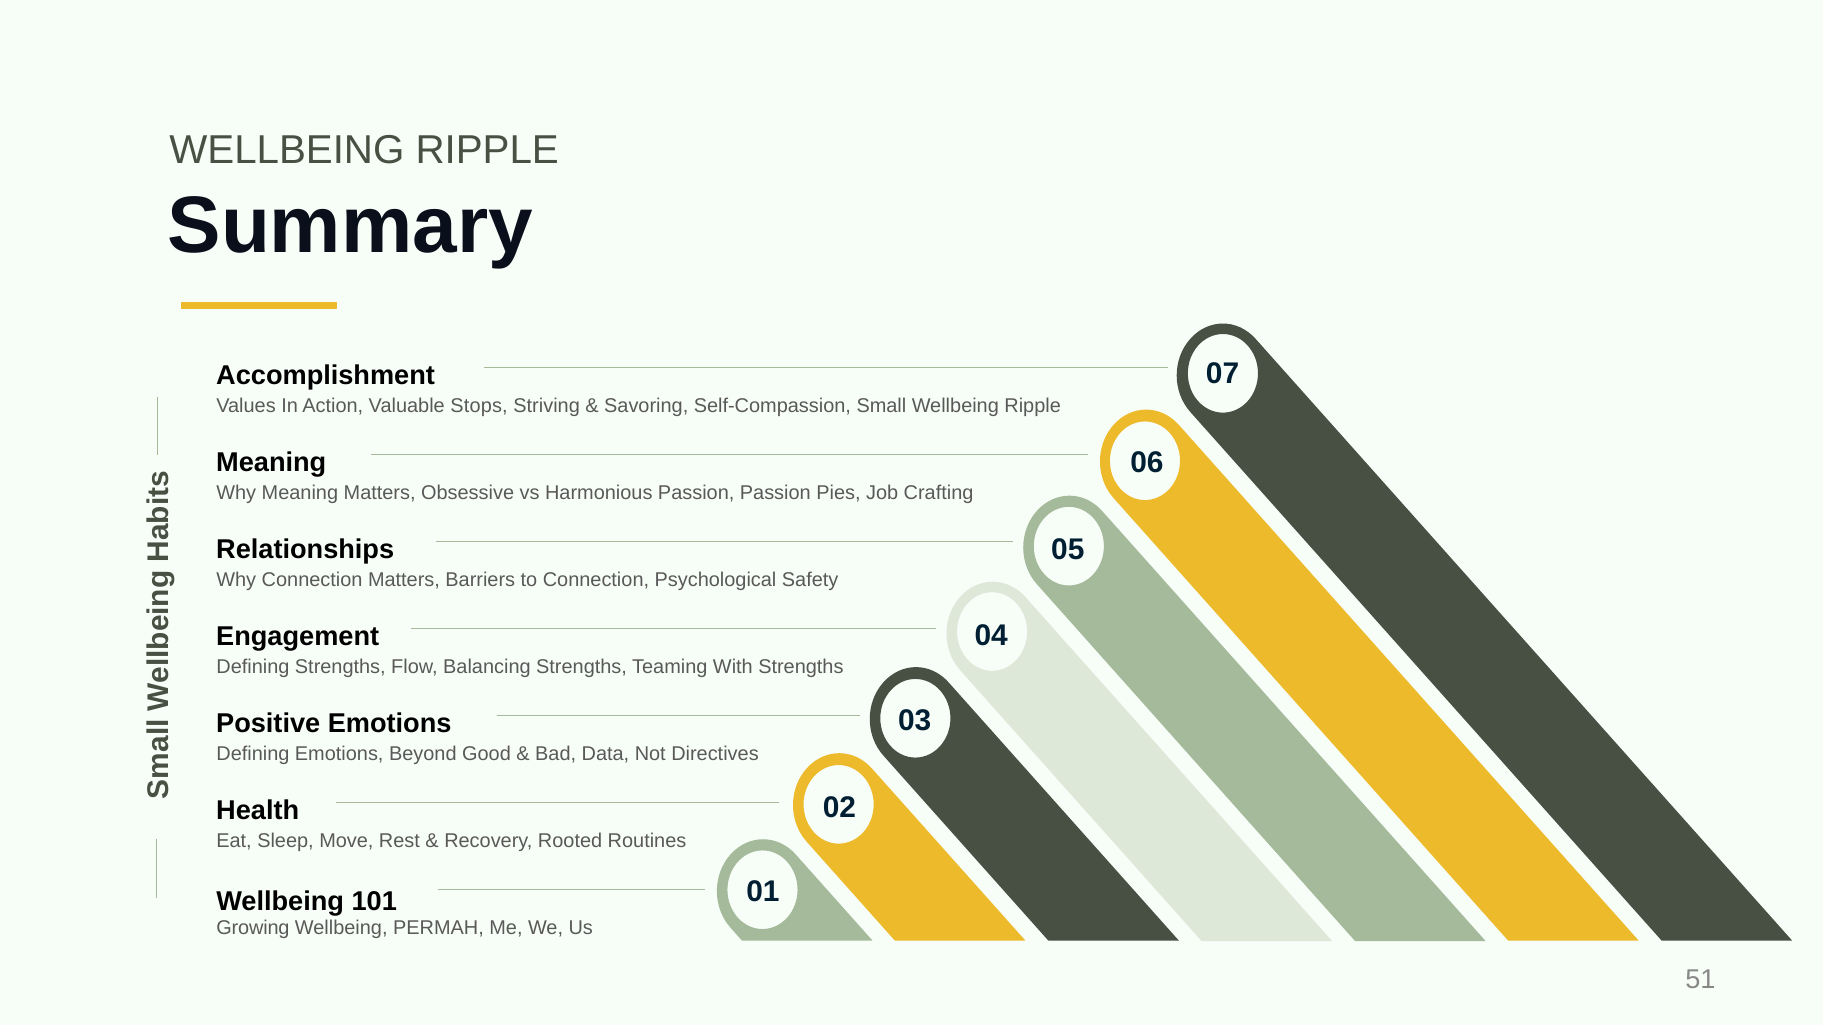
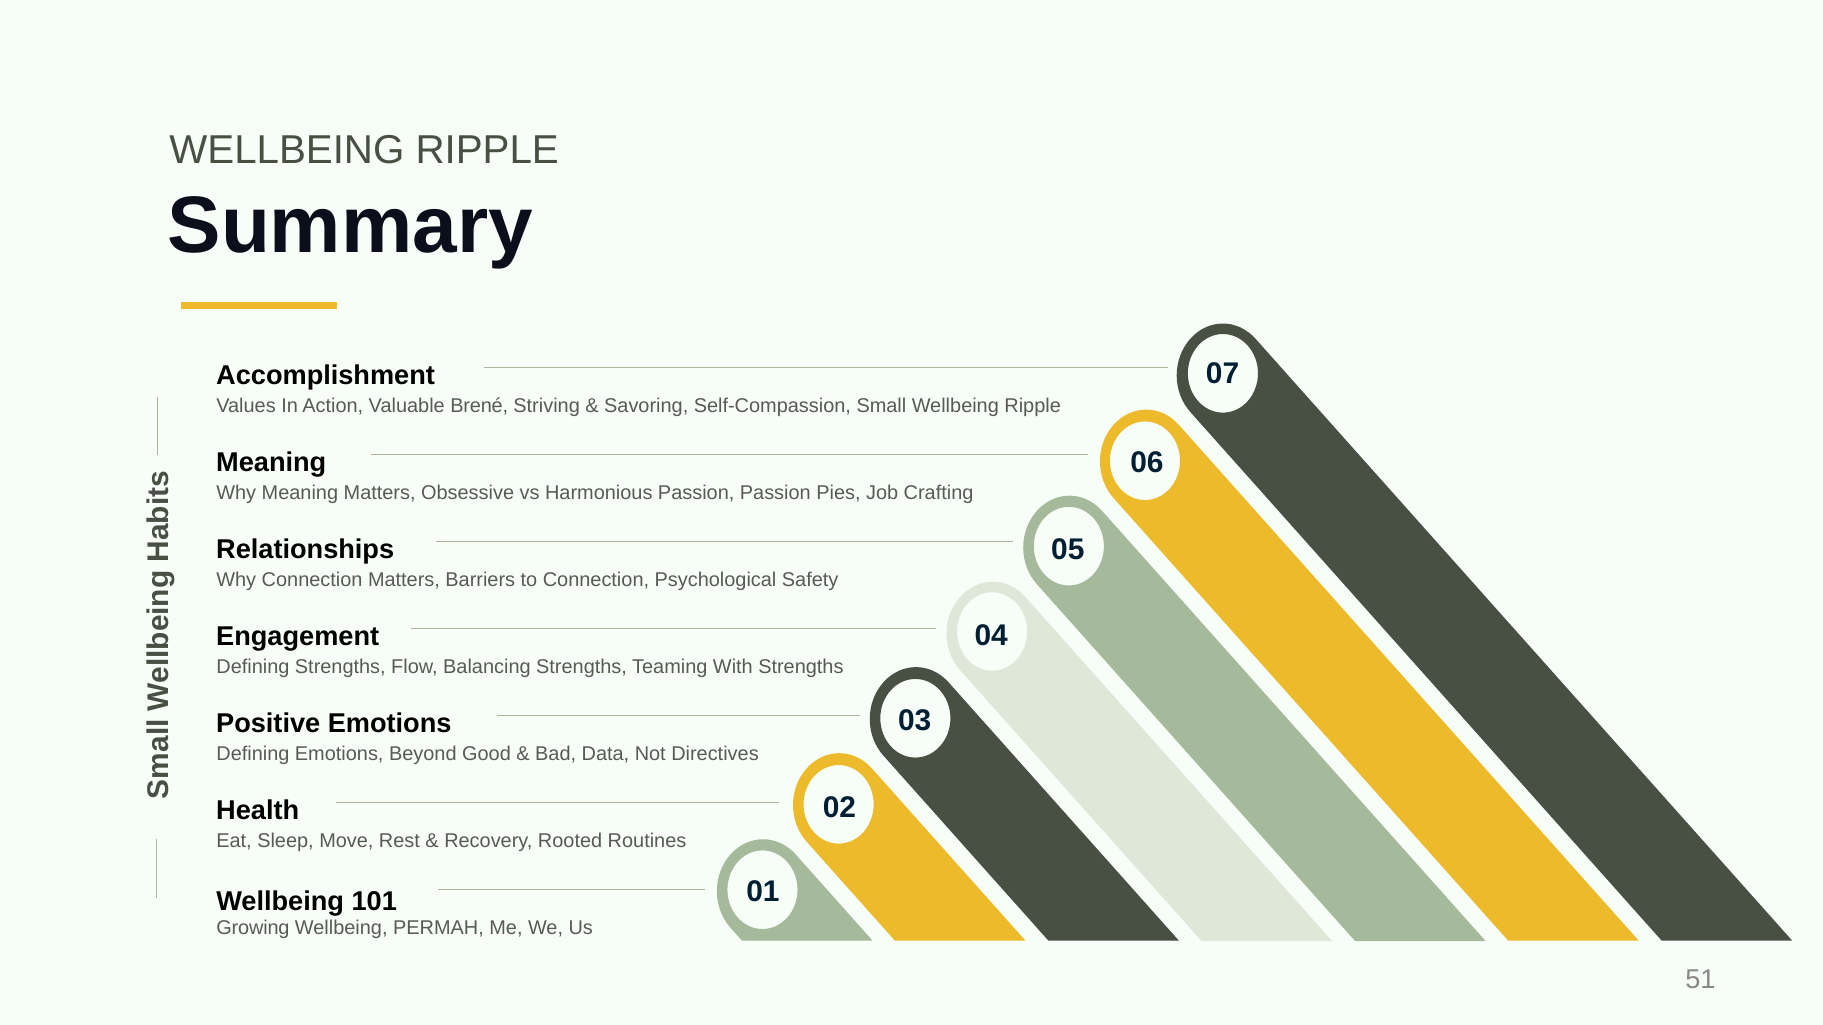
Stops: Stops -> Brené (479, 406)
